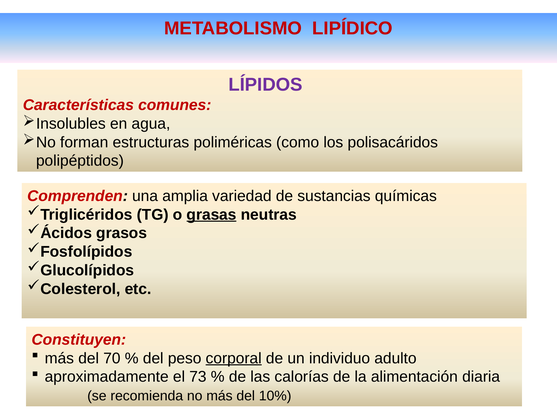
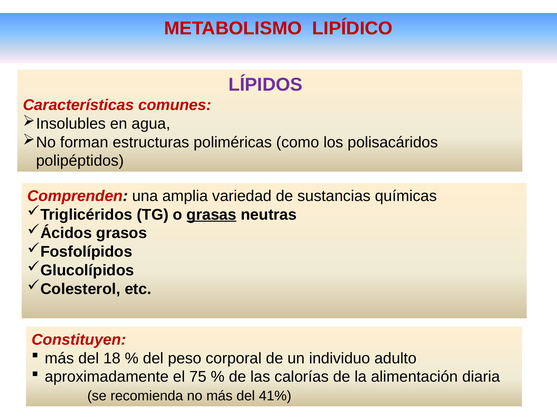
70: 70 -> 18 (112, 358)
corporal underline: present -> none (234, 358)
73: 73 -> 75 (198, 377)
10%: 10% -> 41% (275, 396)
